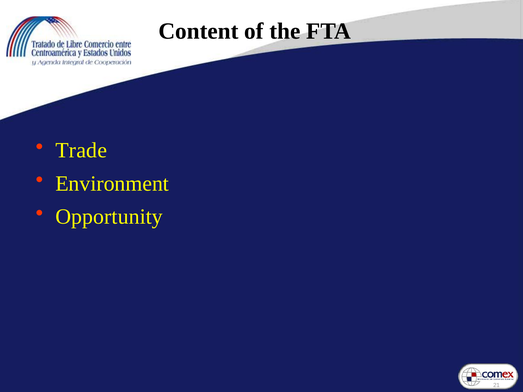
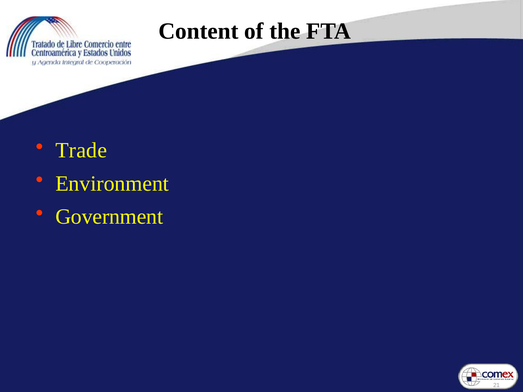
Opportunity: Opportunity -> Government (109, 217)
